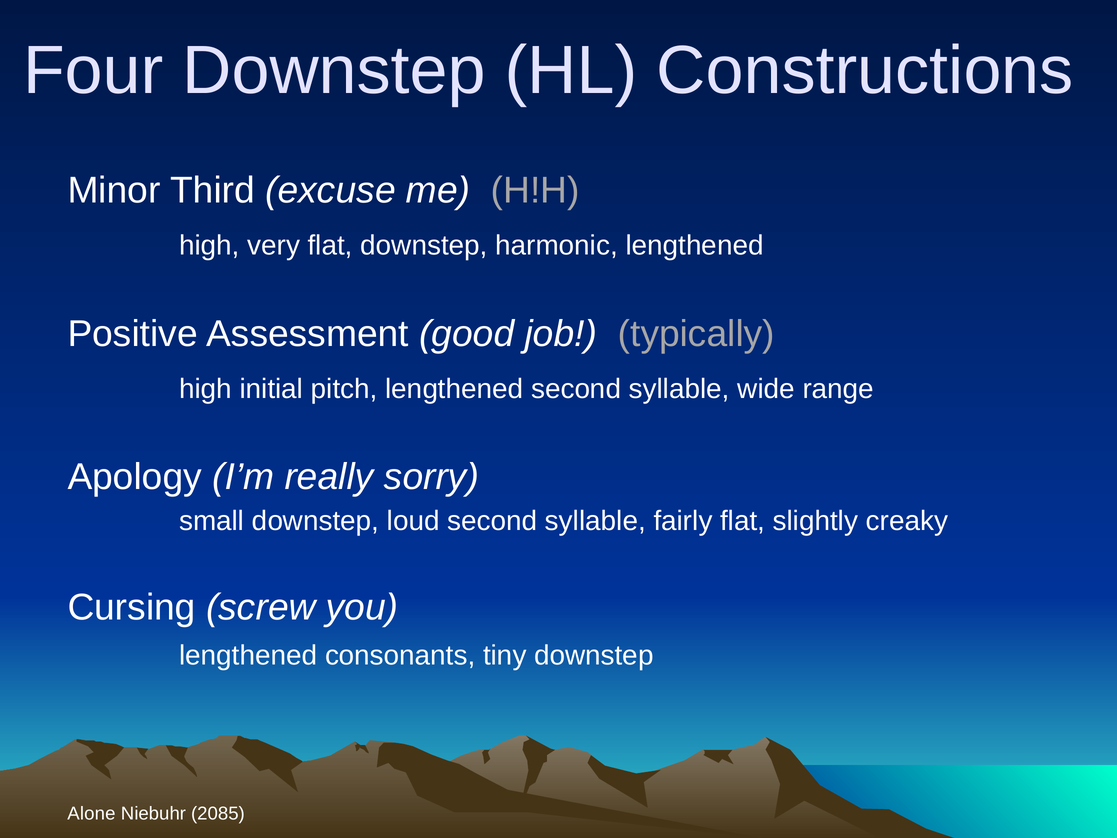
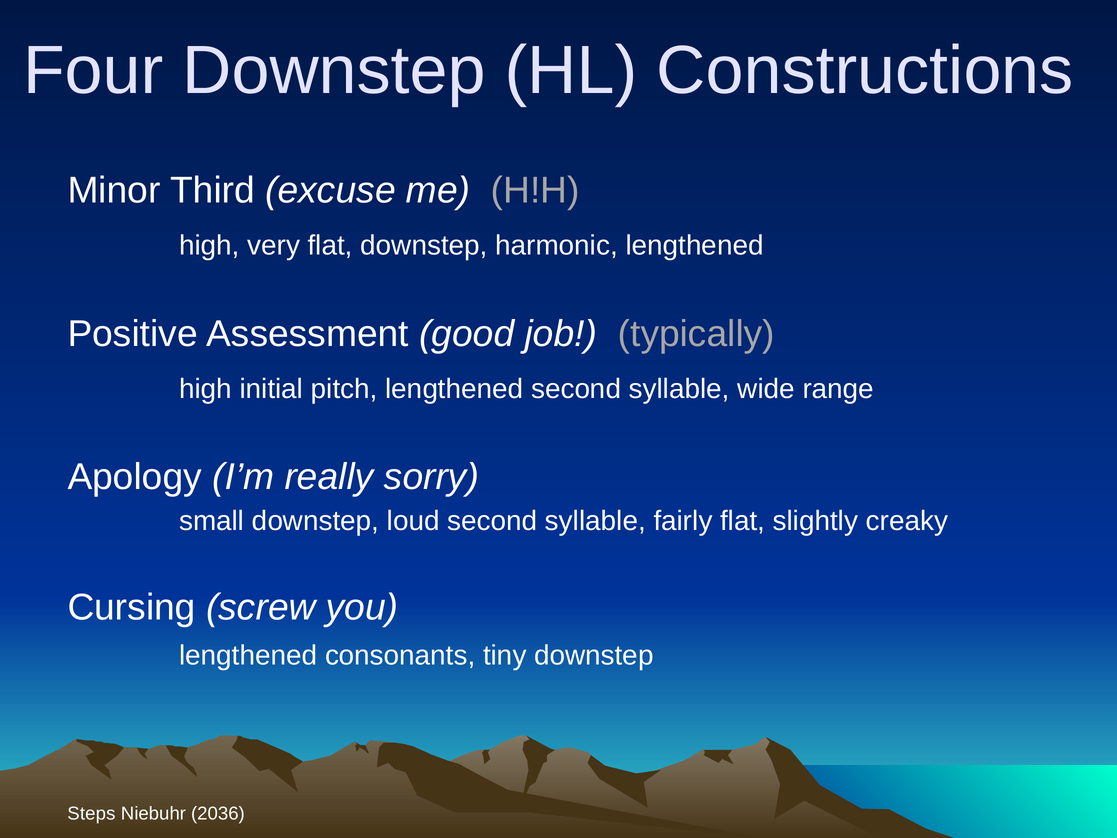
Alone: Alone -> Steps (91, 813)
2085: 2085 -> 2036 (218, 813)
